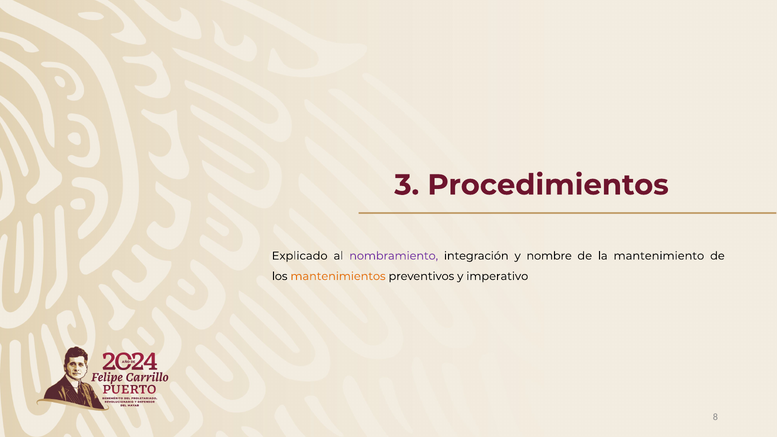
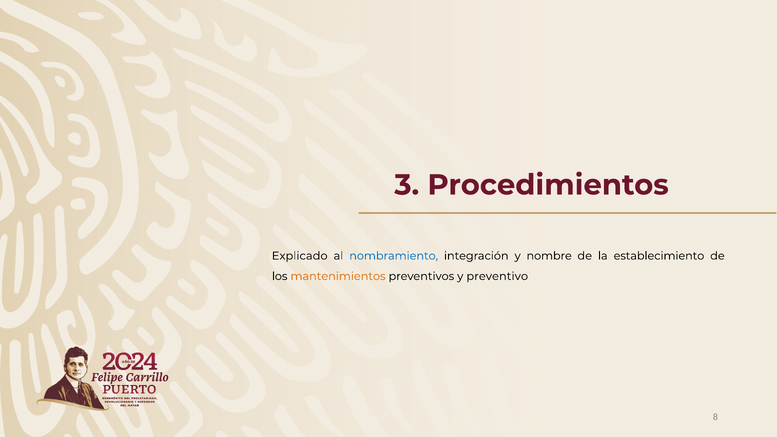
nombramiento colour: purple -> blue (394, 256)
mantenimiento: mantenimiento -> establecimiento (659, 256)
imperativo: imperativo -> preventivo (497, 276)
